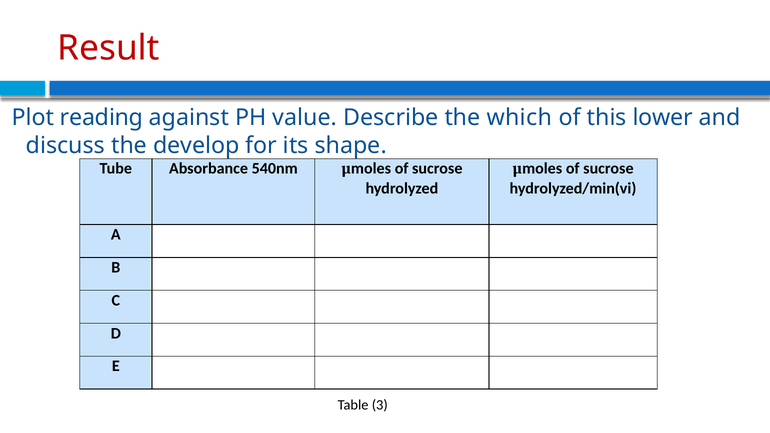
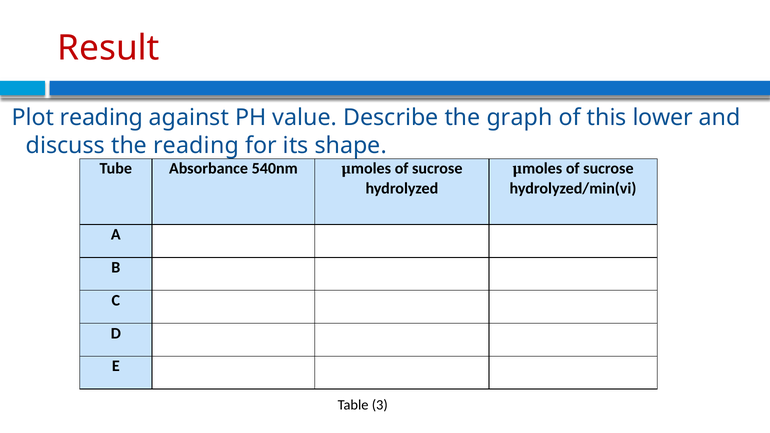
which: which -> graph (519, 118)
the develop: develop -> reading (196, 146)
